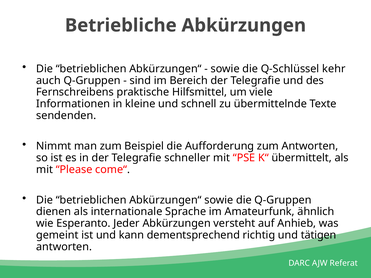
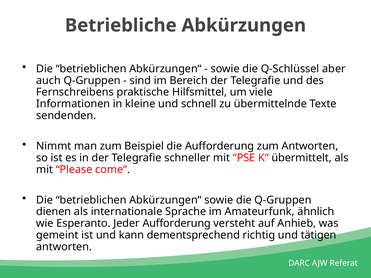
kehr: kehr -> aber (334, 69)
Jeder Abkürzungen: Abkürzungen -> Aufforderung (177, 224)
